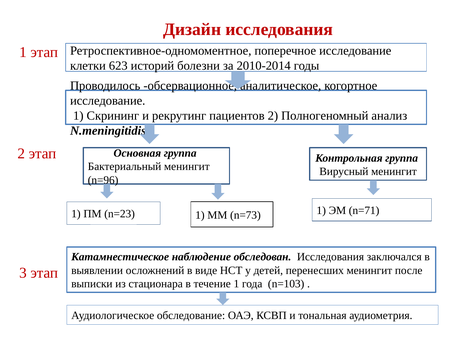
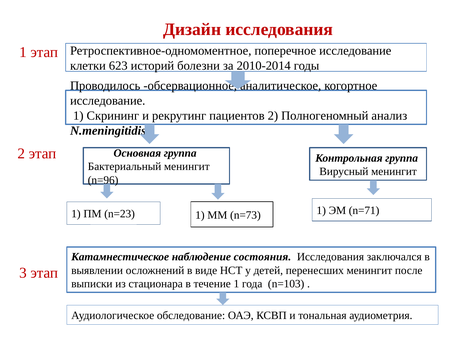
обследован: обследован -> состояния (262, 257)
